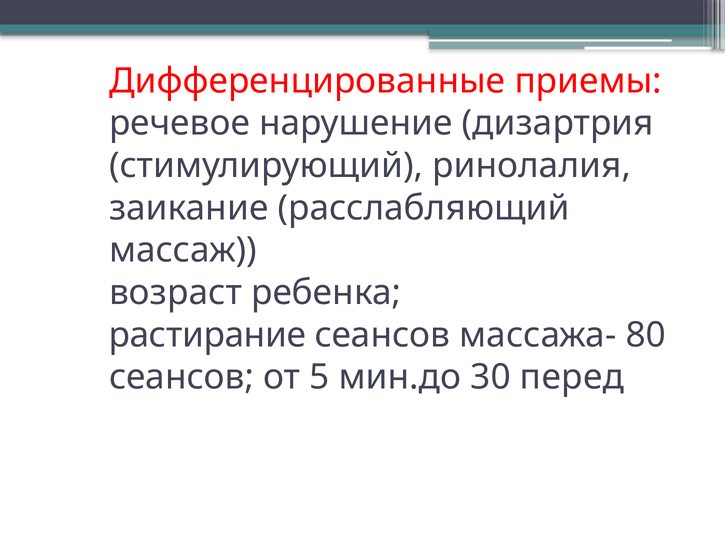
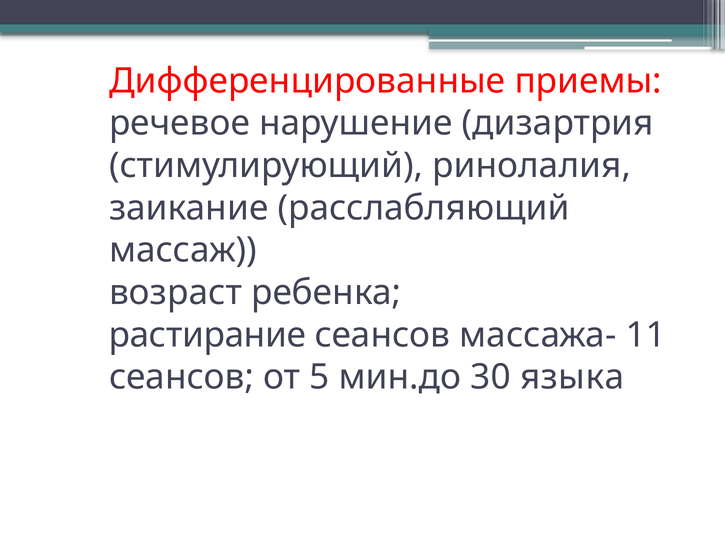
80: 80 -> 11 (646, 335)
перед: перед -> языка (572, 377)
